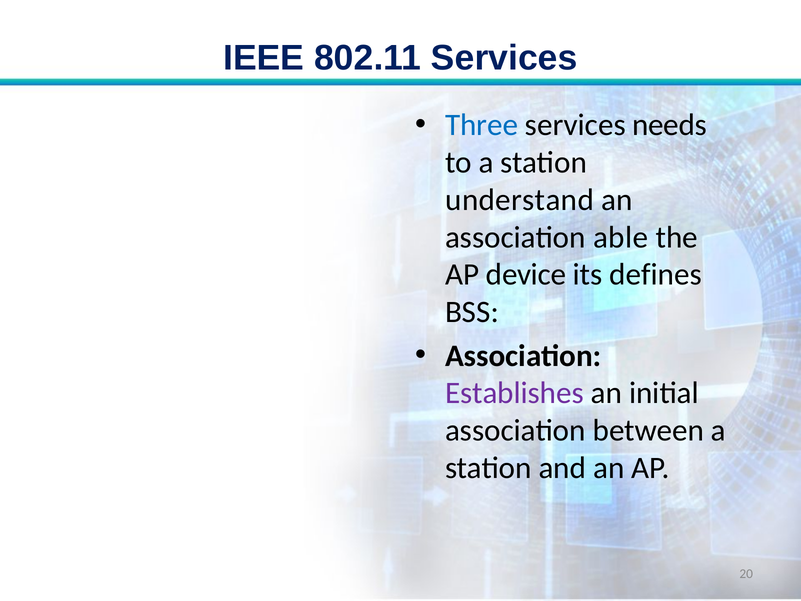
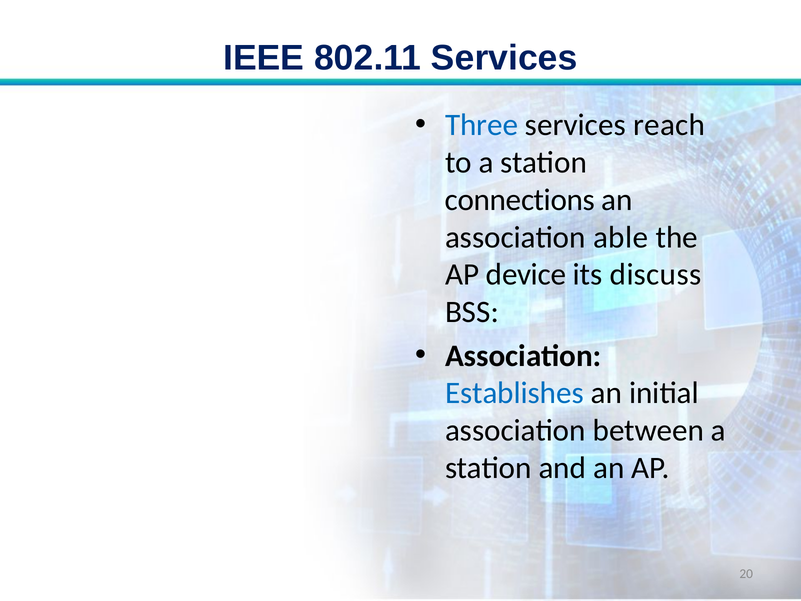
needs: needs -> reach (669, 125)
understand: understand -> connections (520, 200)
defines: defines -> discuss (656, 275)
Establishes colour: purple -> blue (514, 393)
